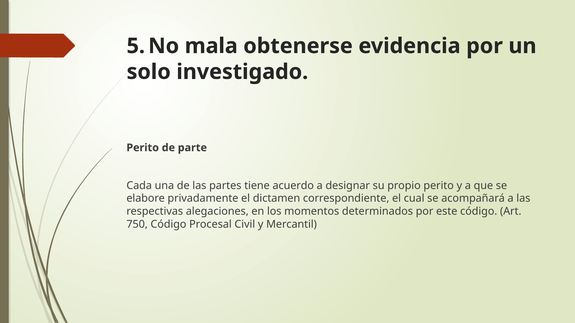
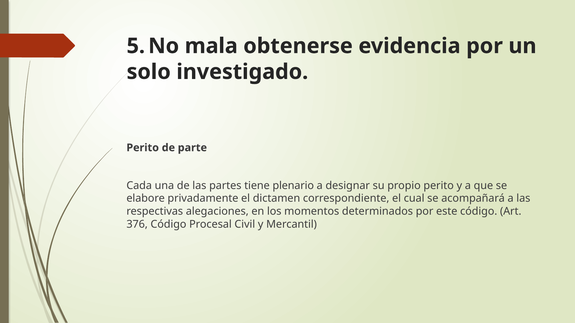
acuerdo: acuerdo -> plenario (293, 186)
750: 750 -> 376 (137, 225)
